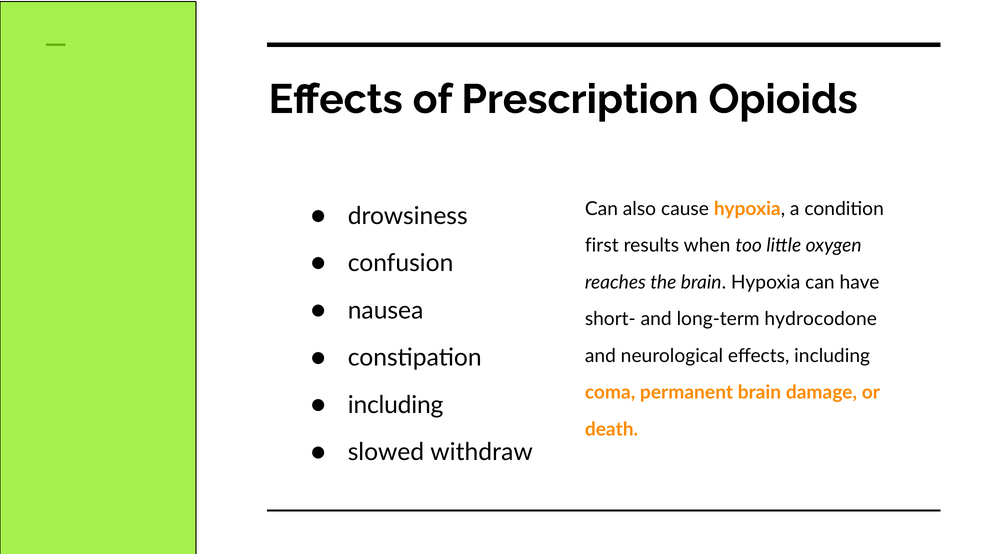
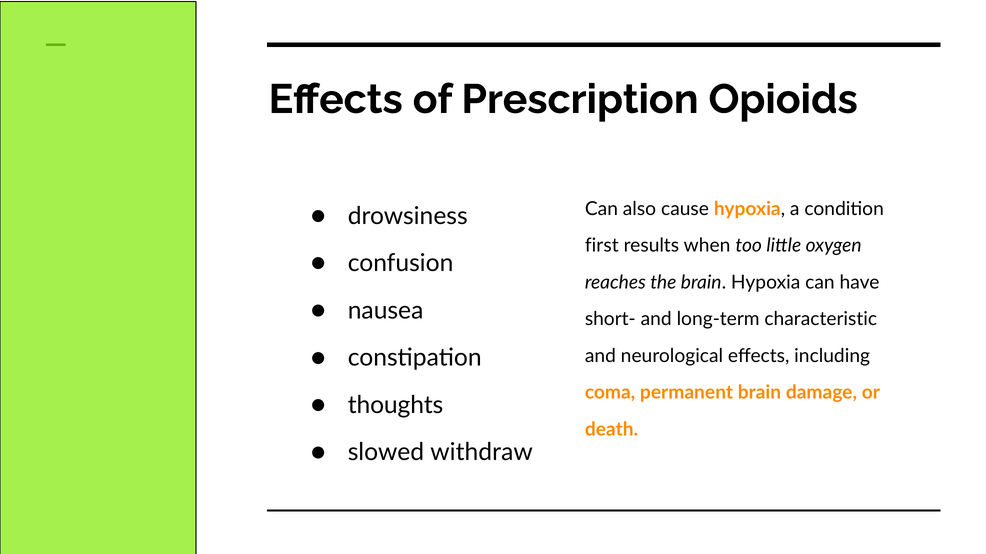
hydrocodone: hydrocodone -> characteristic (821, 319)
including: including -> thoughts (396, 405)
